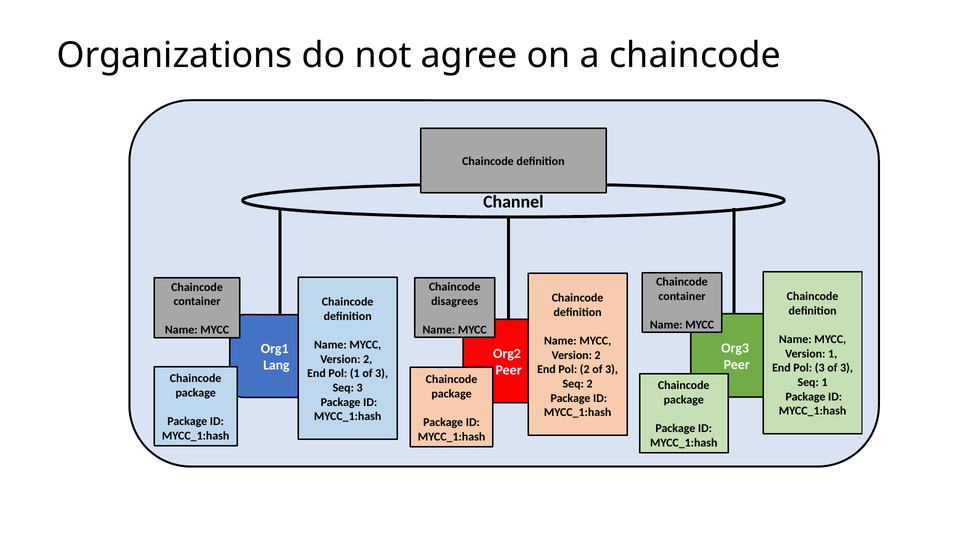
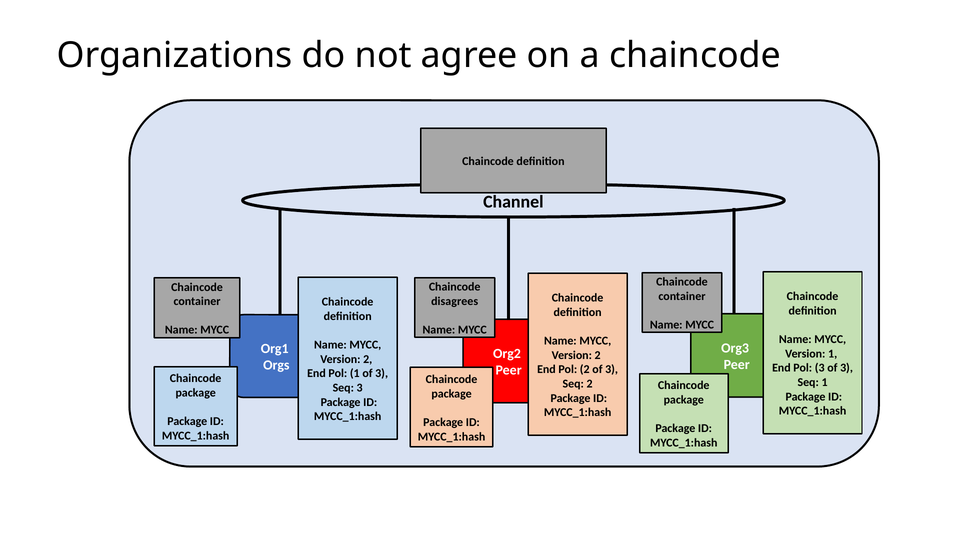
Lang: Lang -> Orgs (276, 365)
